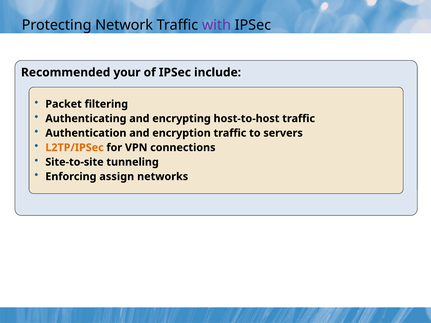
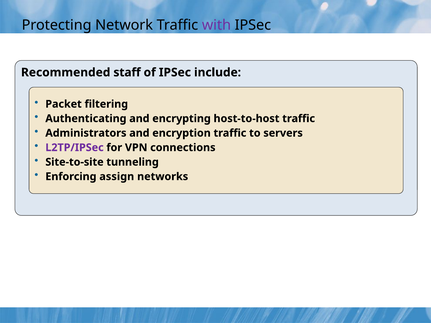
your: your -> staff (127, 72)
Authentication: Authentication -> Administrators (86, 133)
L2TP/IPSec colour: orange -> purple (75, 148)
